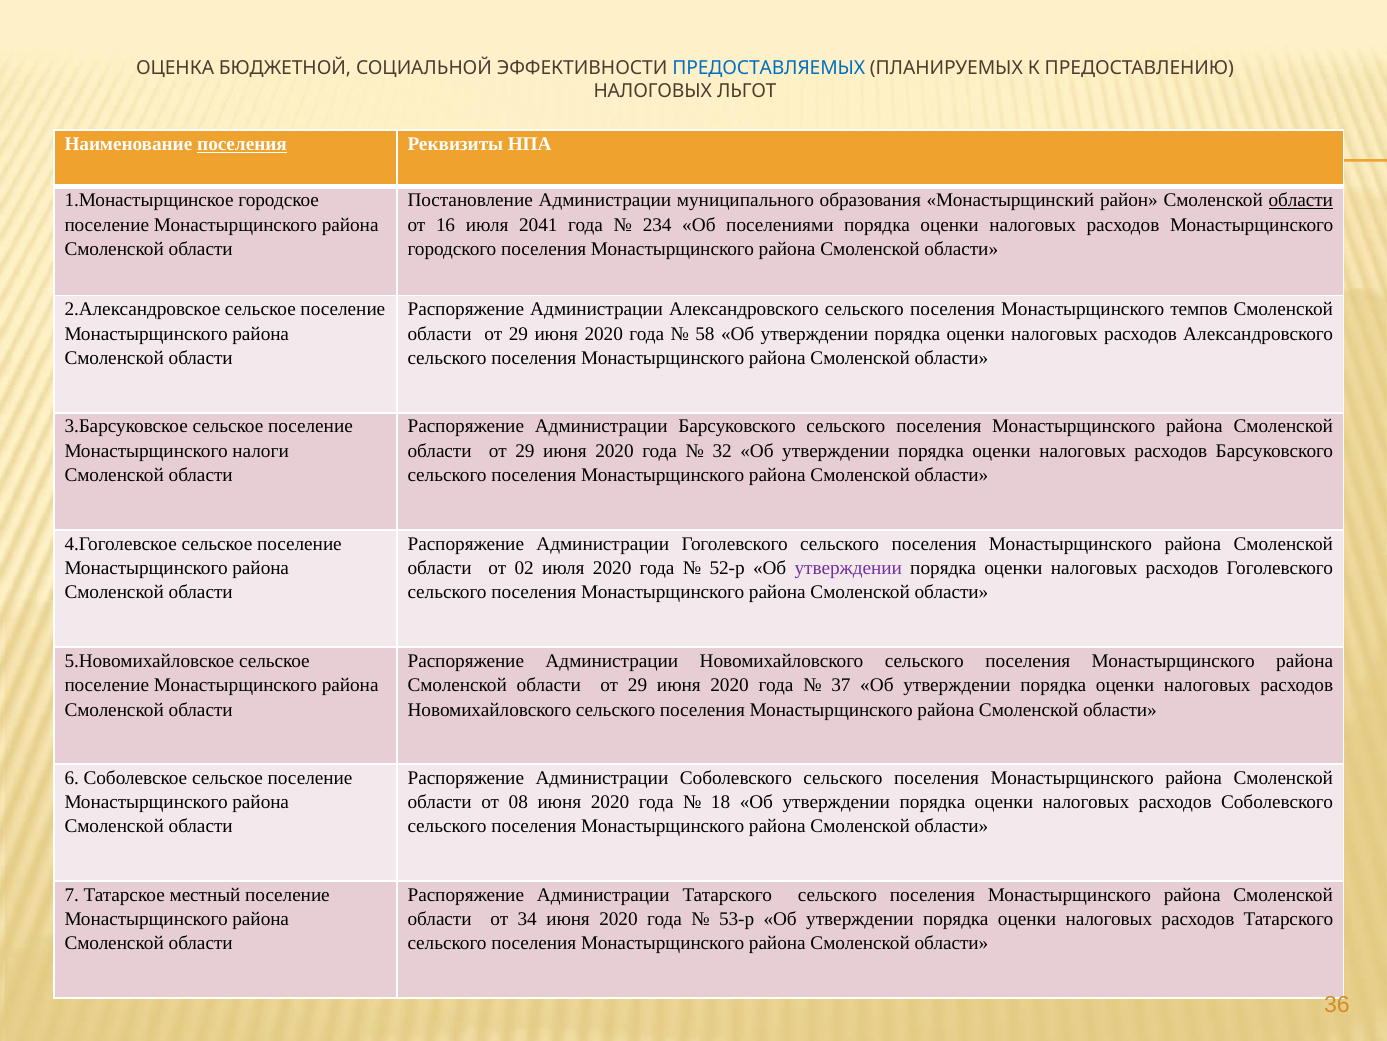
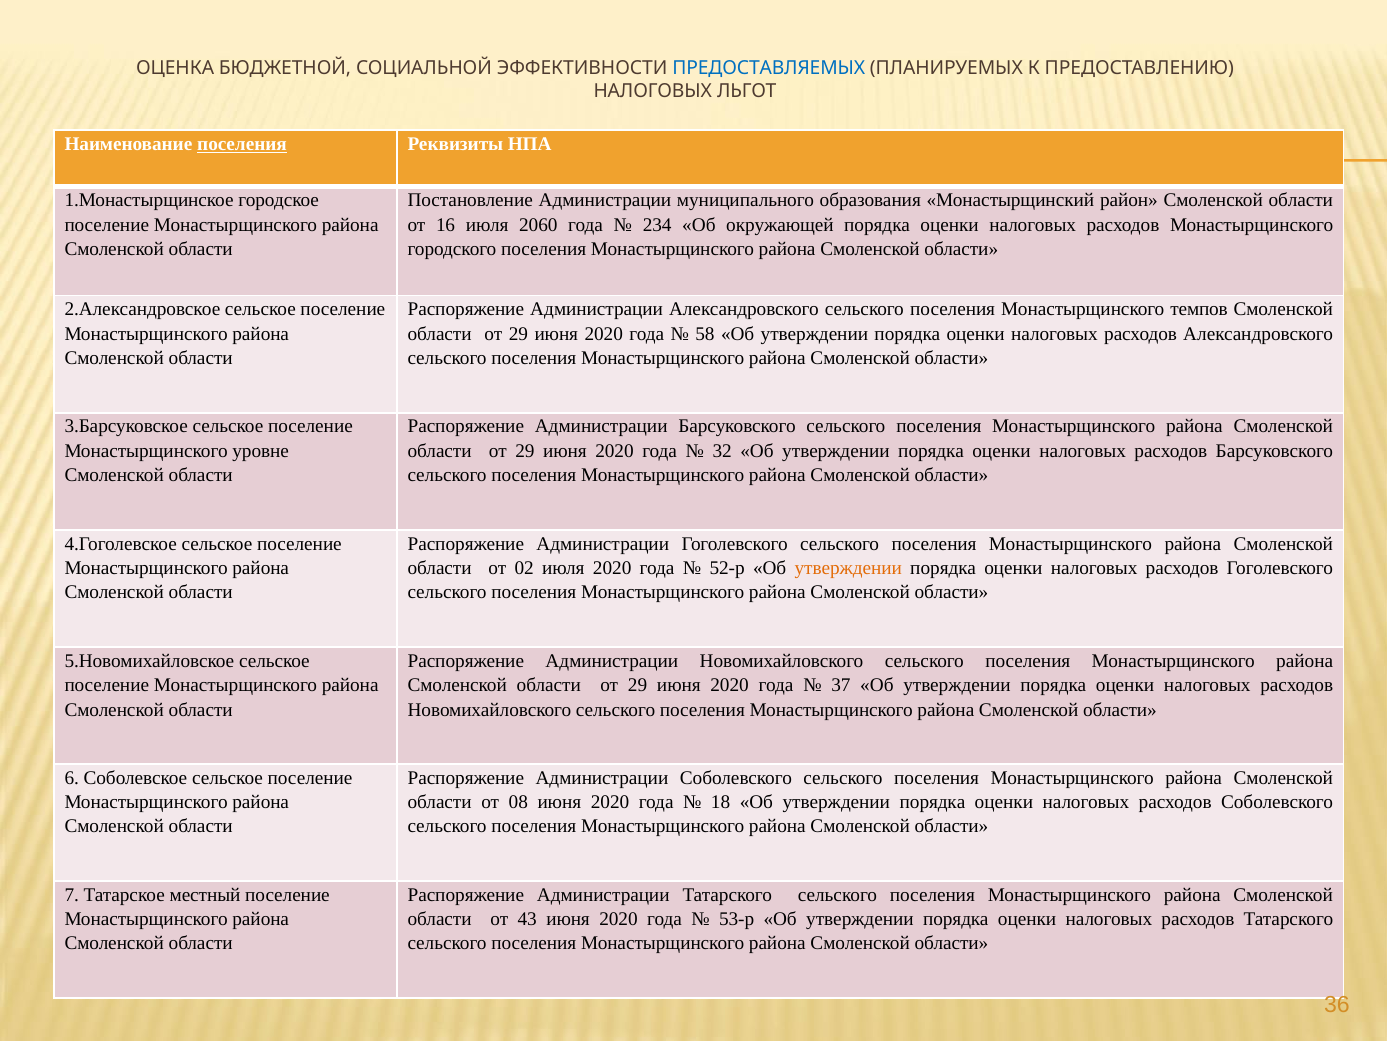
области underline: present -> none (1301, 200)
2041: 2041 -> 2060 (538, 225)
поселениями: поселениями -> окружающей (780, 225)
налоги: налоги -> уровне (261, 451)
утверждении colour: purple -> orange (848, 568)
34: 34 -> 43 (527, 919)
